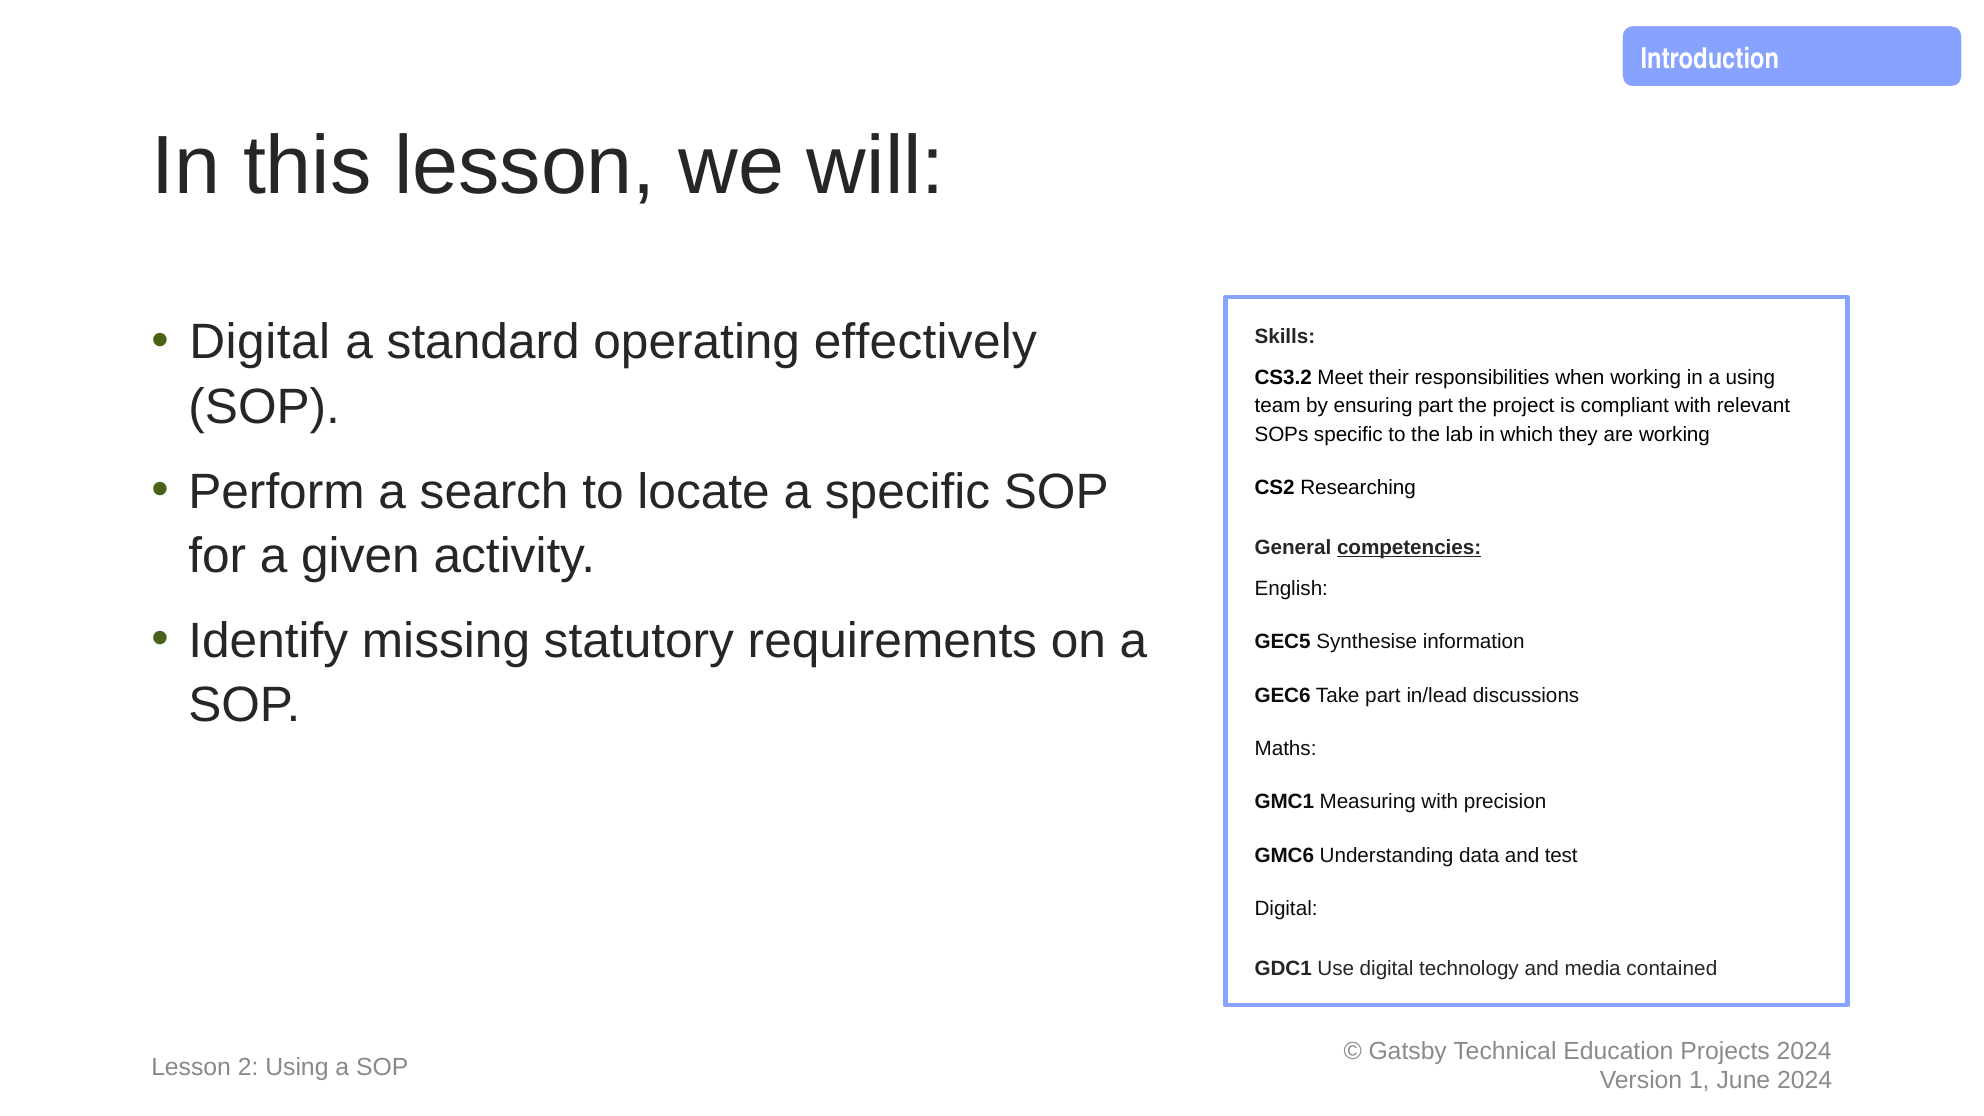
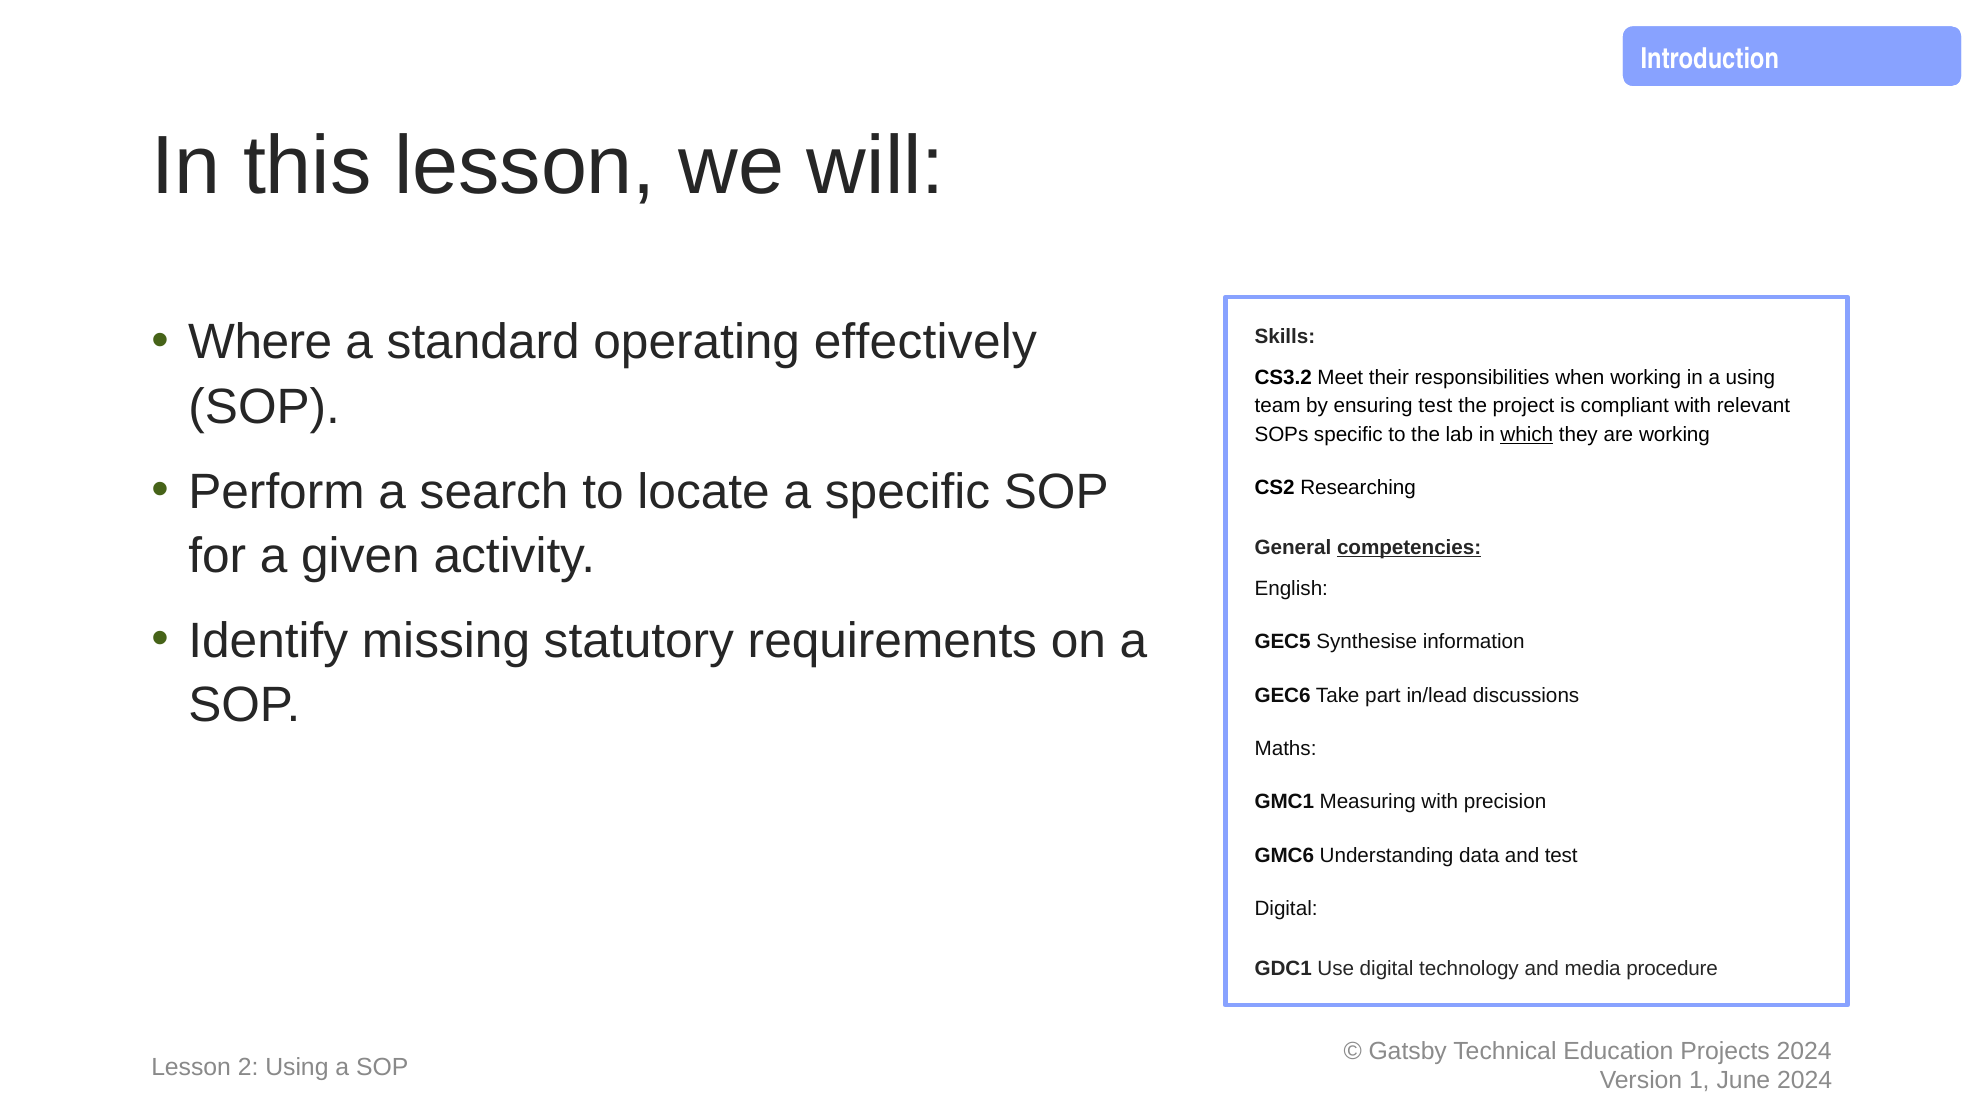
Digital: Digital -> Where (260, 342)
ensuring part: part -> test (1435, 406)
which underline: none -> present (1527, 434)
contained: contained -> procedure (1672, 969)
